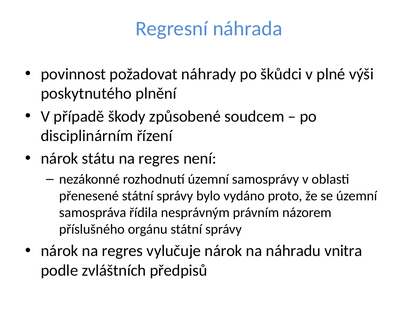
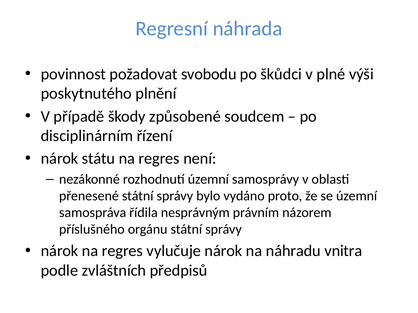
náhrady: náhrady -> svobodu (209, 74)
